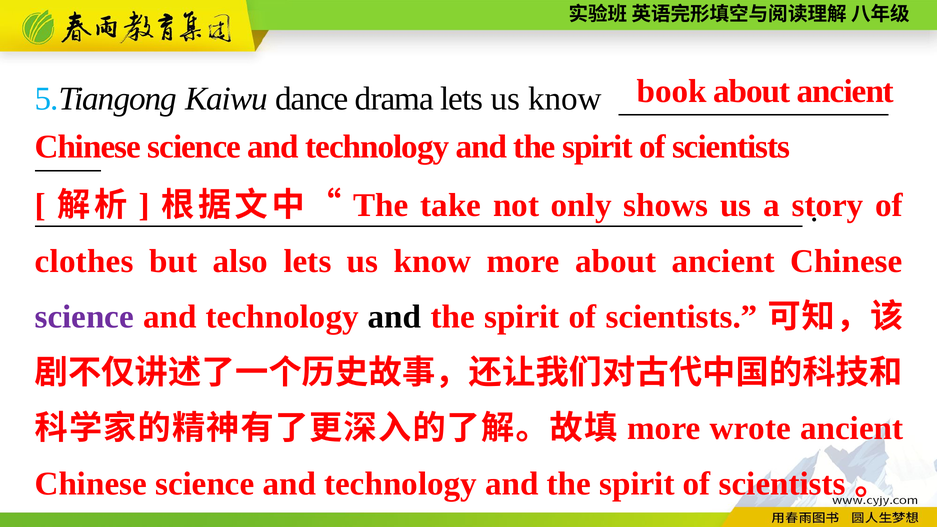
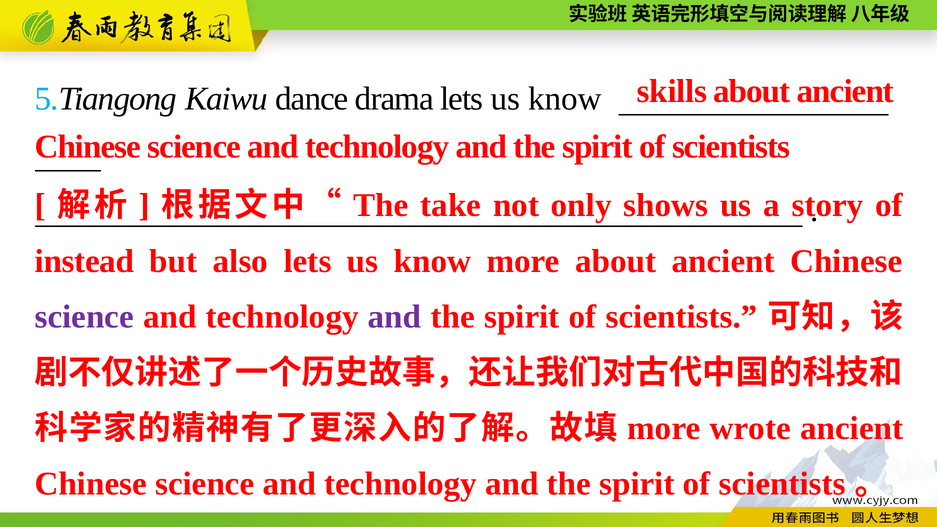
book: book -> skills (672, 91)
clothes: clothes -> instead (84, 261)
and colour: black -> purple (395, 317)
